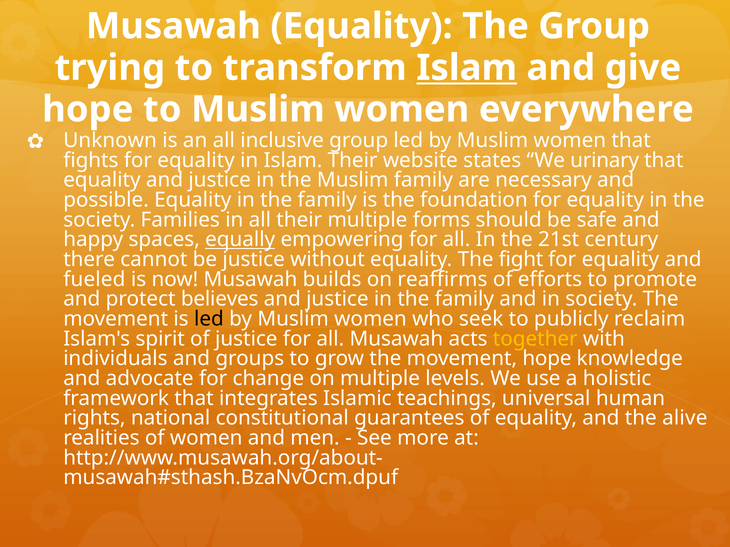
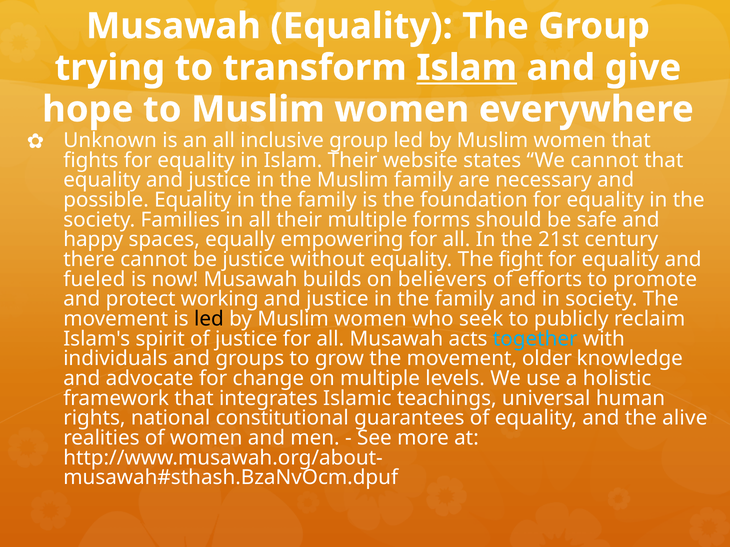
We urinary: urinary -> cannot (604, 160)
equally underline: present -> none (240, 240)
reaffirms: reaffirms -> believers (442, 279)
believes: believes -> working (220, 299)
together colour: yellow -> light blue (535, 339)
movement hope: hope -> older (547, 359)
